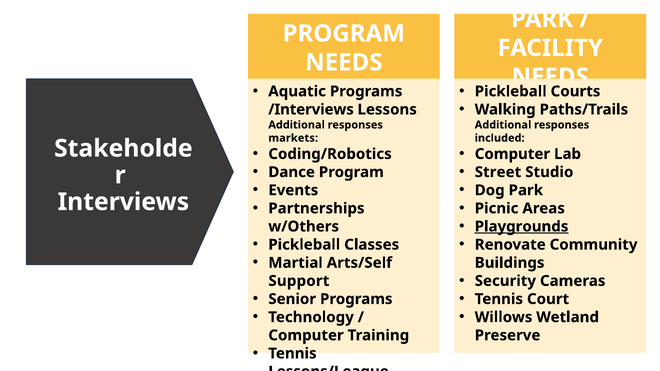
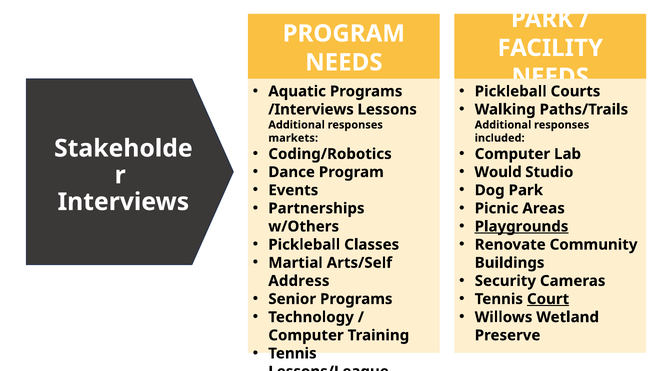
Street: Street -> Would (498, 172)
Support: Support -> Address (299, 281)
Court underline: none -> present (548, 299)
